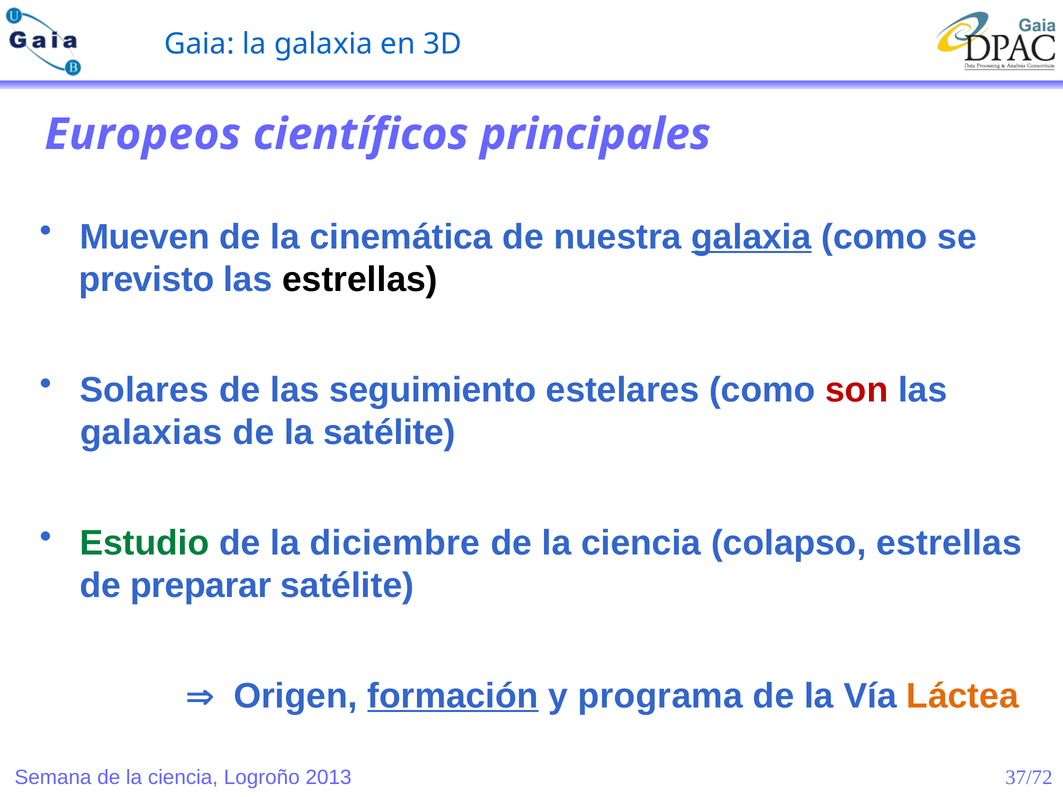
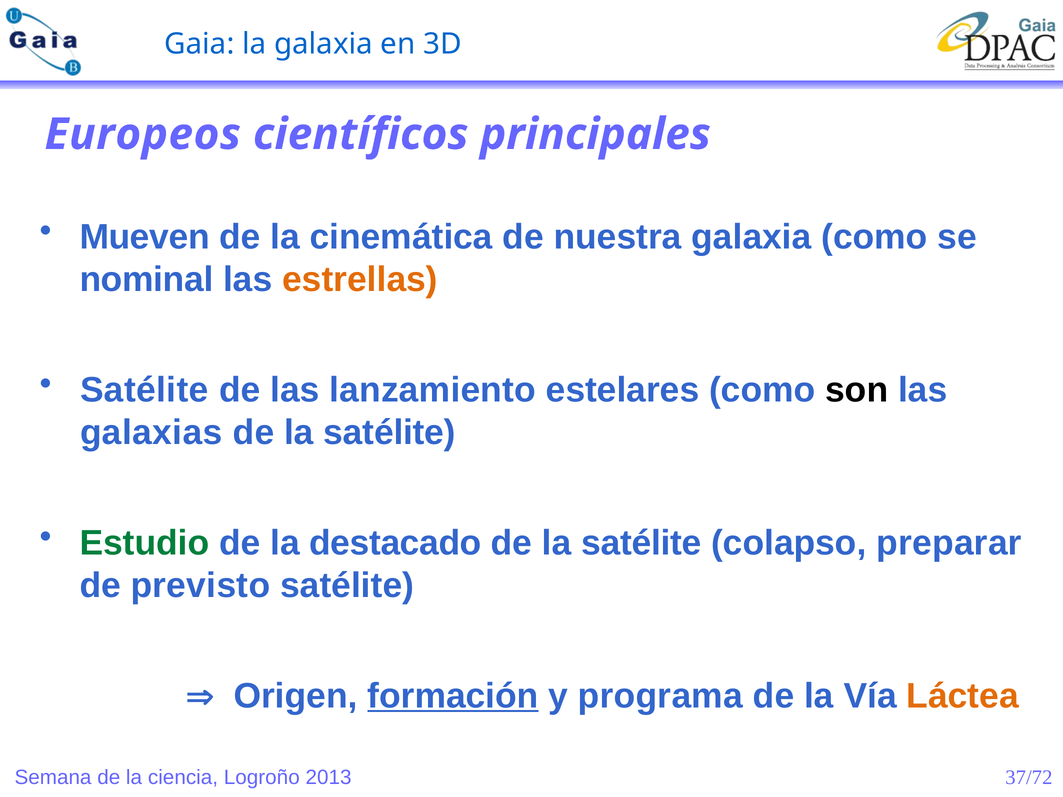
galaxia underline: present -> none (751, 237)
previsto: previsto -> nominal (147, 279)
estrellas colour: black -> orange (360, 279)
Solares: Solares -> Satélite (144, 390)
seguimiento: seguimiento -> lanzamiento (433, 390)
son colour: red -> black (857, 390)
diciembre: diciembre -> destacado (395, 543)
ciencia: ciencia -> satélite (641, 543)
colapso estrellas: estrellas -> preparar (949, 543)
preparar: preparar -> previsto (200, 586)
